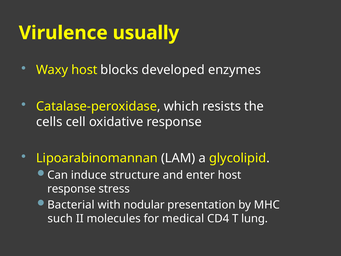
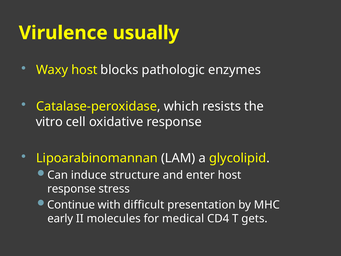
developed: developed -> pathologic (173, 70)
cells: cells -> vitro (49, 122)
Bacterial: Bacterial -> Continue (71, 205)
nodular: nodular -> difficult (144, 205)
such: such -> early (60, 218)
lung: lung -> gets (254, 218)
